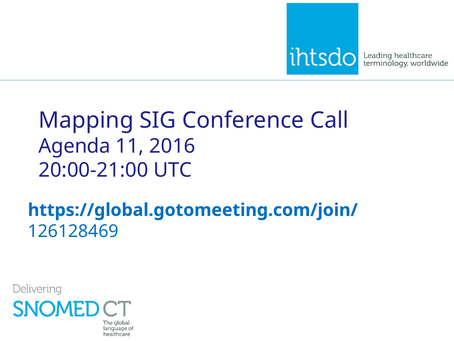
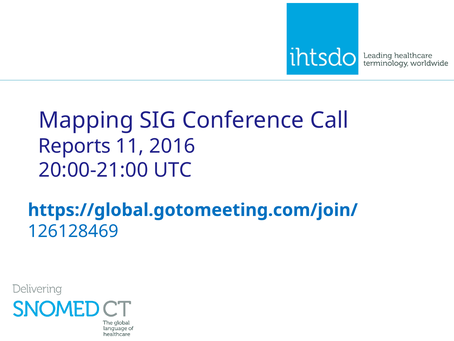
Agenda: Agenda -> Reports (75, 146)
